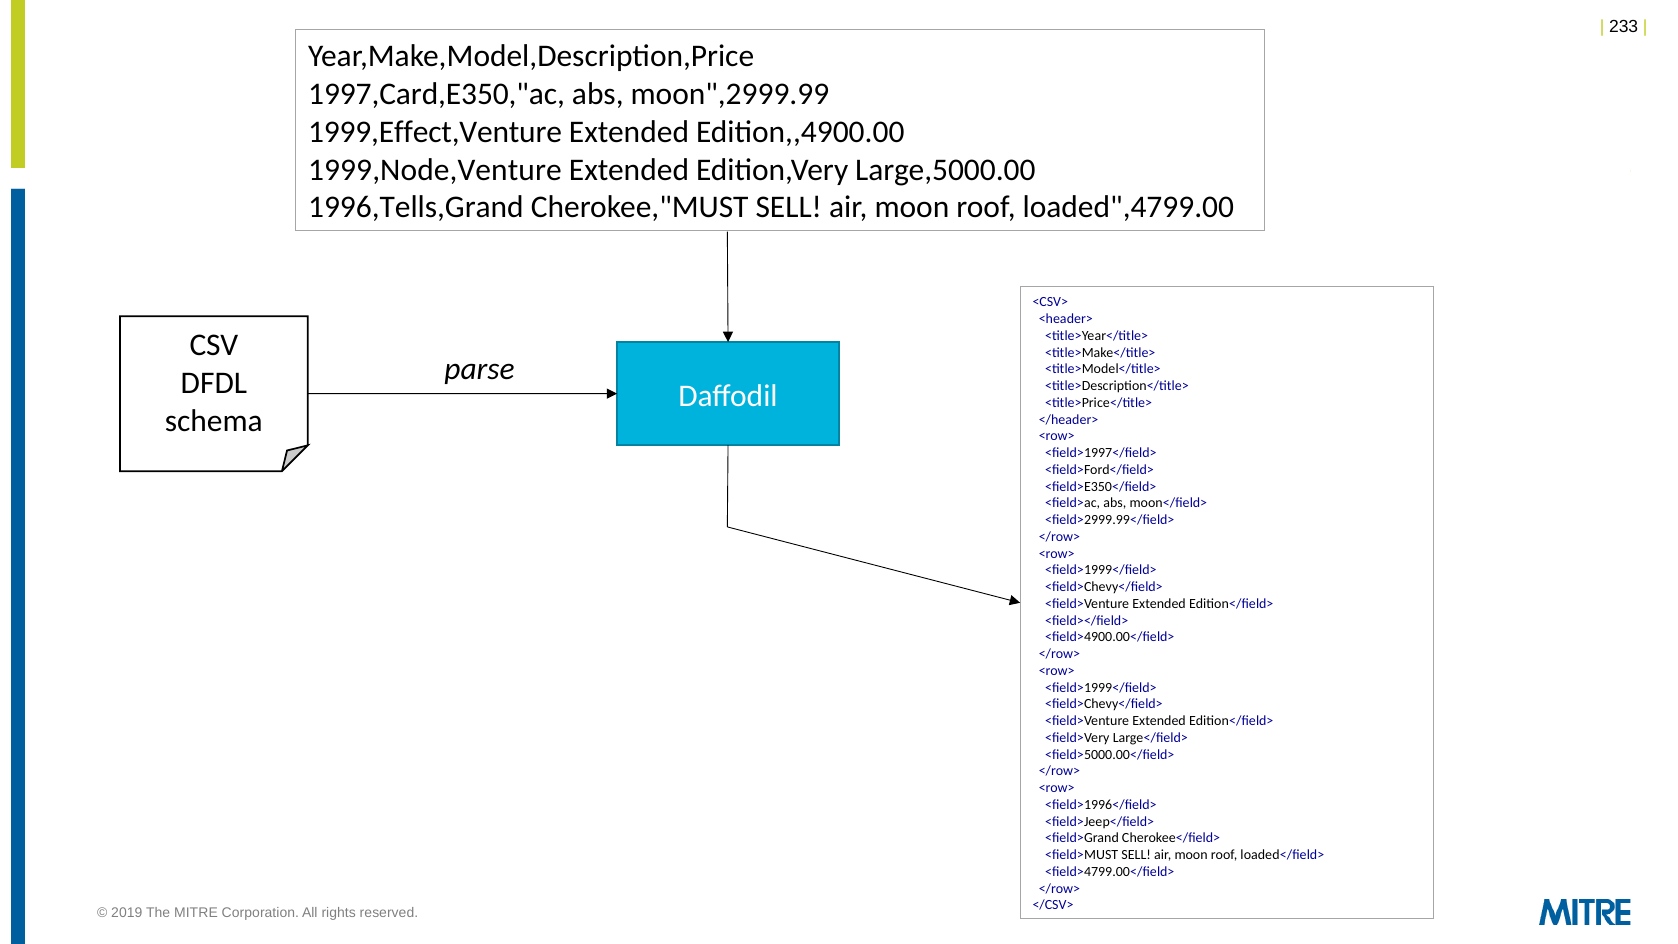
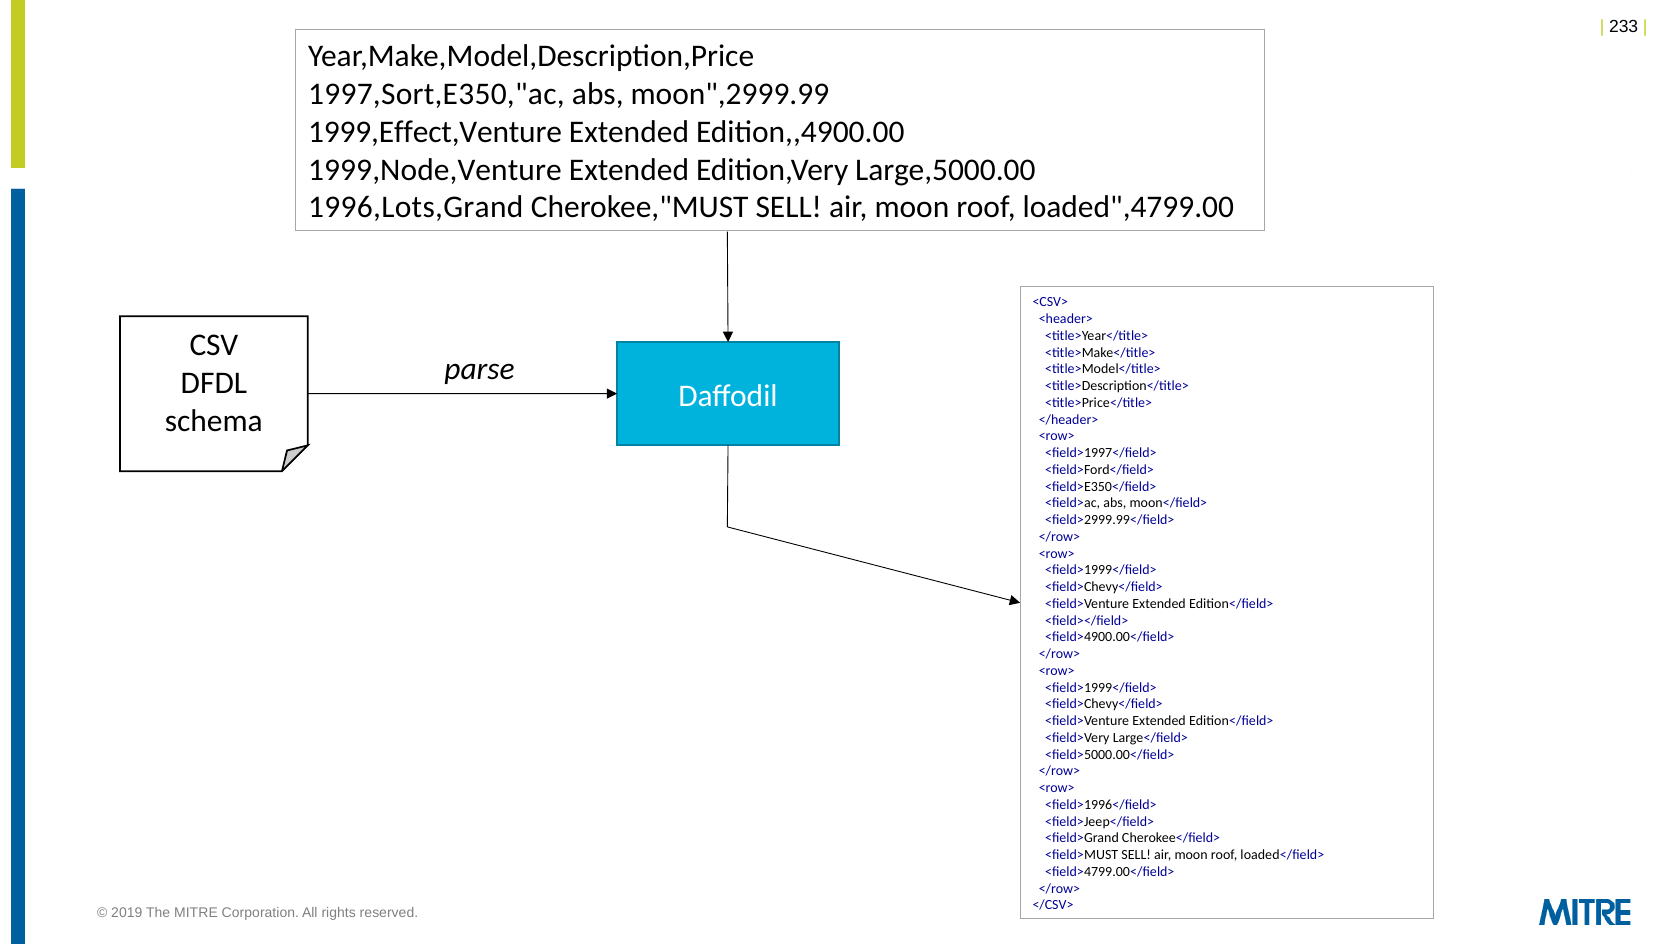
1997,Card,E350,"ac: 1997,Card,E350,"ac -> 1997,Sort,E350,"ac (436, 94)
1996,Tells,Grand: 1996,Tells,Grand -> 1996,Lots,Grand (416, 207)
